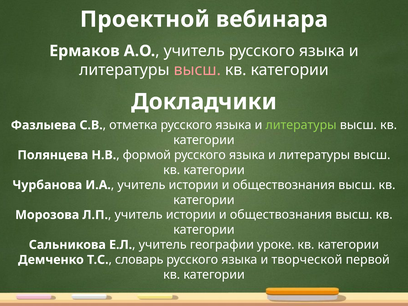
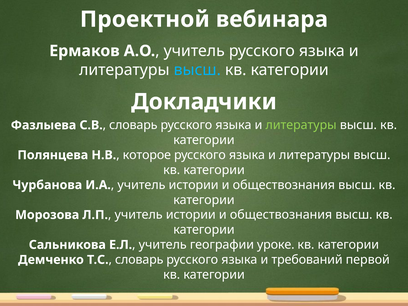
высш colour: pink -> light blue (197, 70)
отметка: отметка -> словарь (133, 125)
формой: формой -> которое (147, 155)
творческой: творческой -> требований (307, 260)
